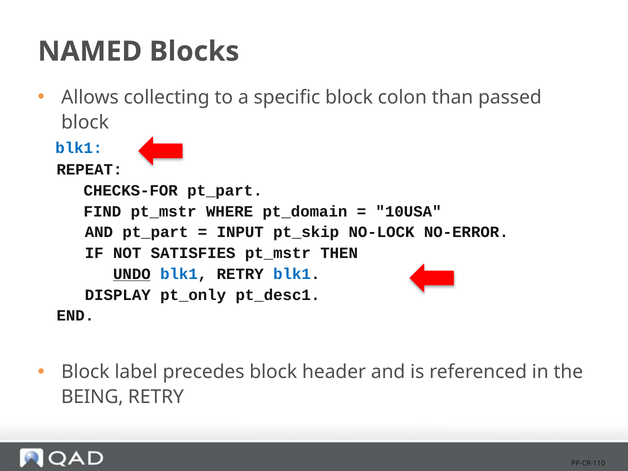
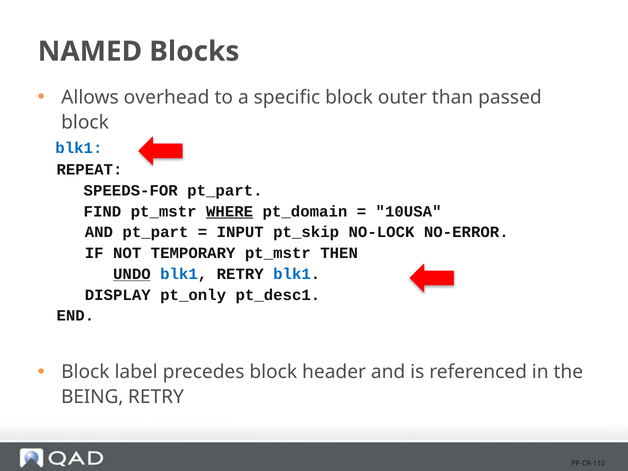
collecting: collecting -> overhead (167, 97)
colon: colon -> outer (402, 97)
CHECKS-FOR: CHECKS-FOR -> SPEEDS-FOR (131, 190)
WHERE underline: none -> present (230, 211)
SATISFIES: SATISFIES -> TEMPORARY (193, 253)
